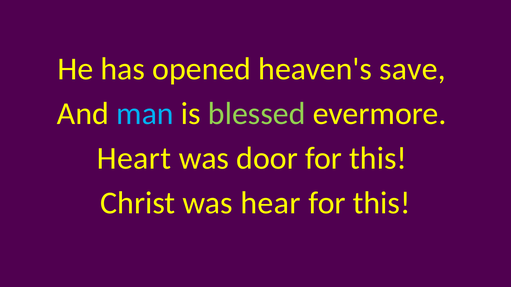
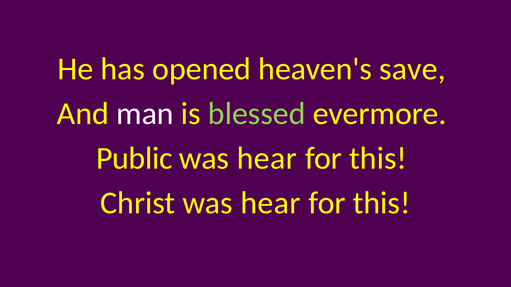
man colour: light blue -> white (145, 114)
Heart: Heart -> Public (134, 158)
door: door -> hear (267, 158)
